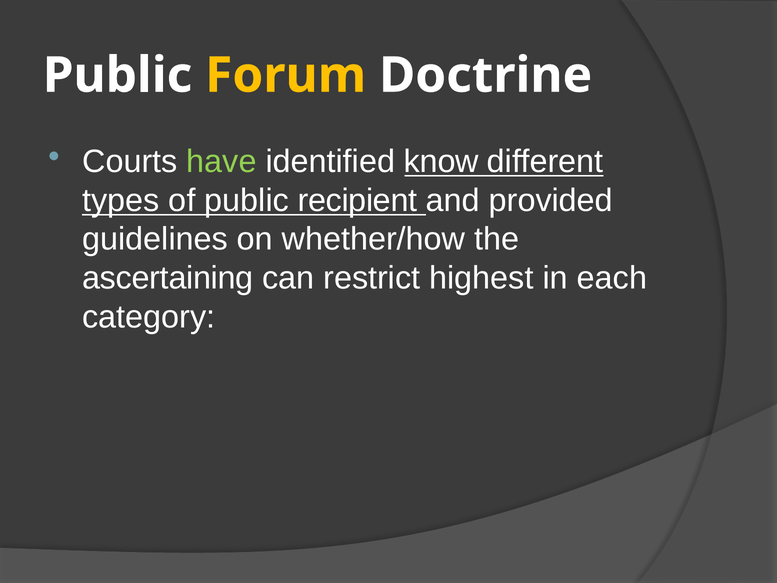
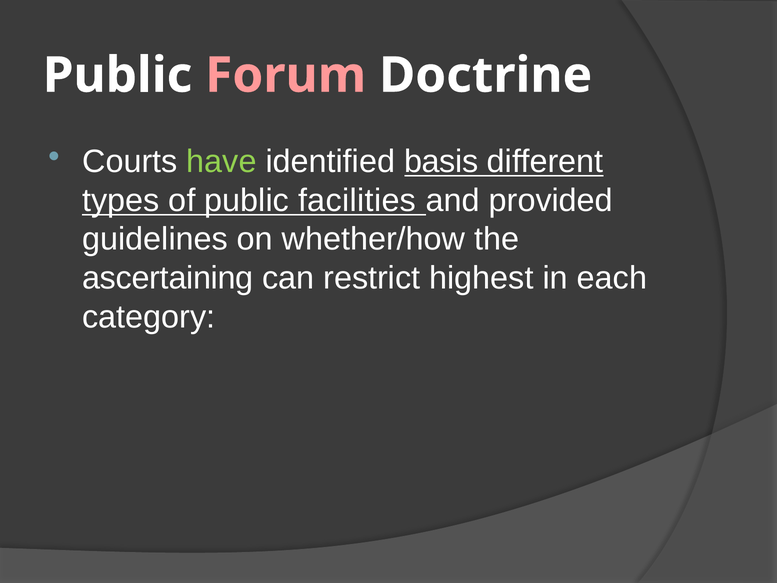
Forum colour: yellow -> pink (286, 75)
know: know -> basis (441, 161)
recipient: recipient -> facilities (357, 200)
